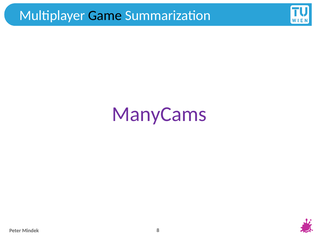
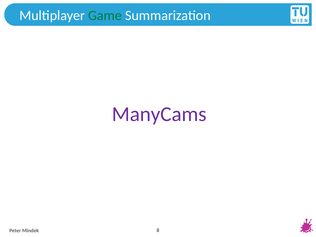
Game colour: black -> green (105, 16)
